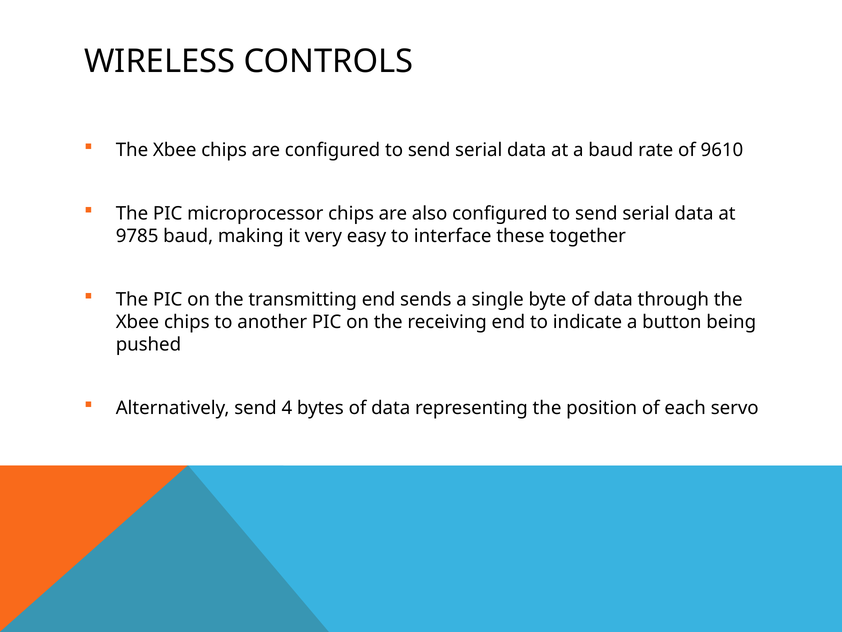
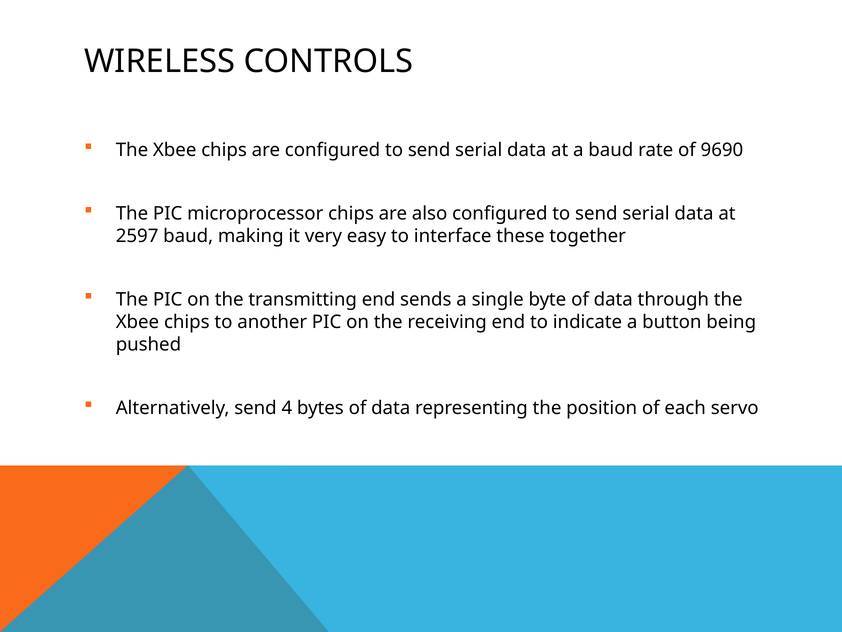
9610: 9610 -> 9690 (722, 150)
9785: 9785 -> 2597 (137, 236)
